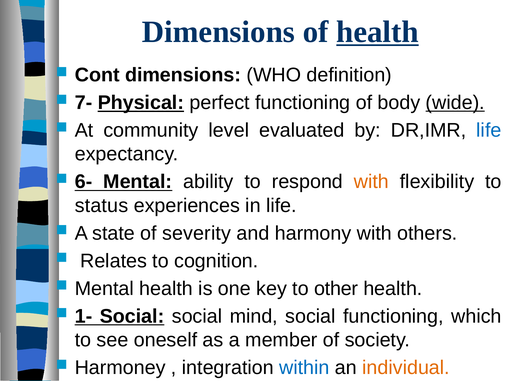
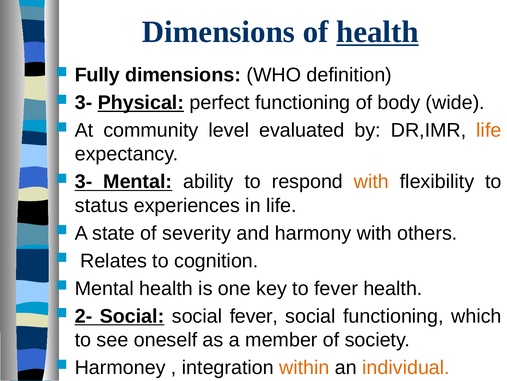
Cont: Cont -> Fully (97, 75)
7-: 7- -> 3- (84, 103)
wide underline: present -> none (455, 103)
life colour: blue -> orange (489, 130)
6-: 6- -> 3- (84, 181)
to other: other -> fever (336, 288)
1-: 1- -> 2- (84, 316)
social mind: mind -> fever (254, 316)
within colour: blue -> orange (304, 367)
